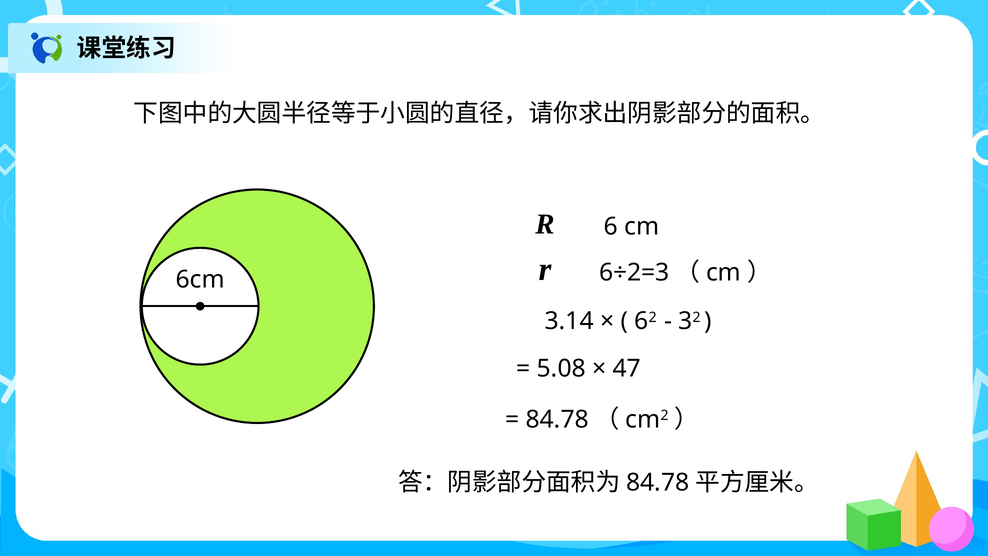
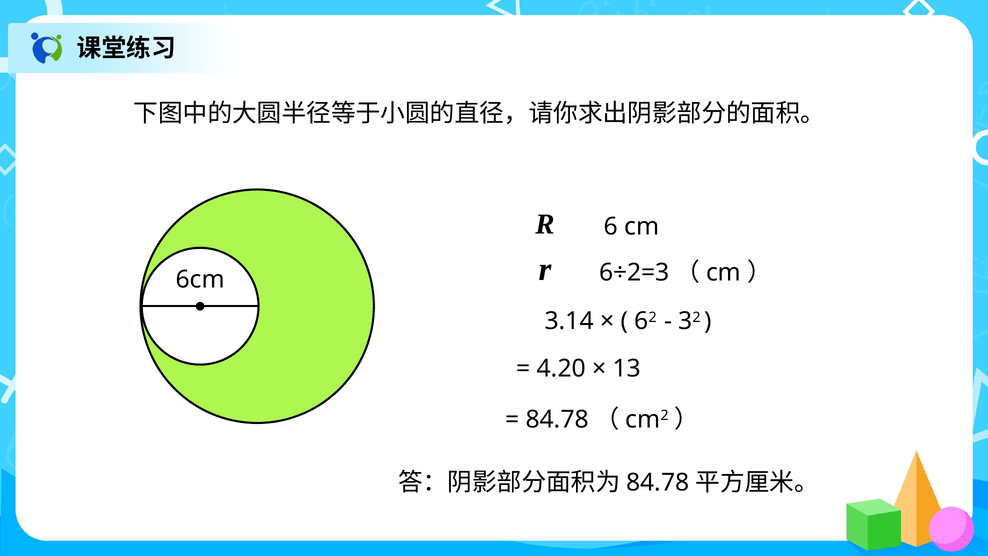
5.08: 5.08 -> 4.20 (561, 368)
47: 47 -> 13 (627, 368)
